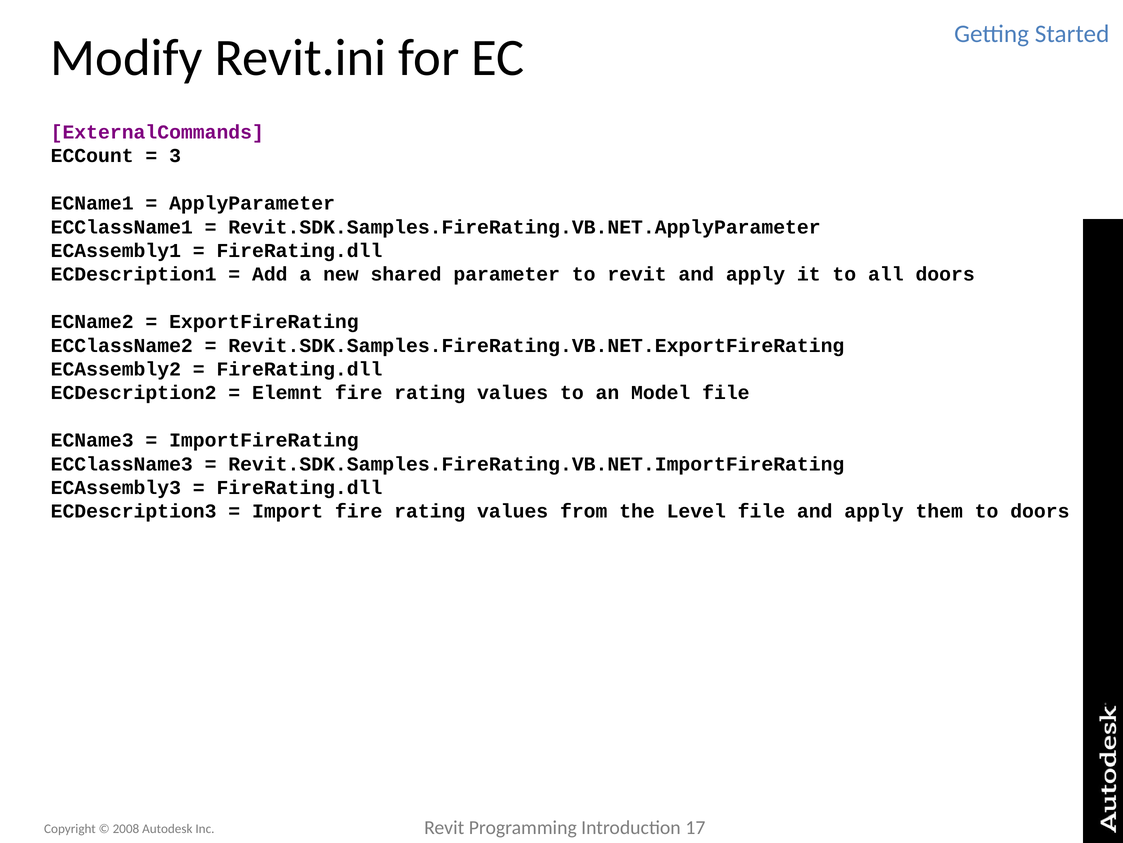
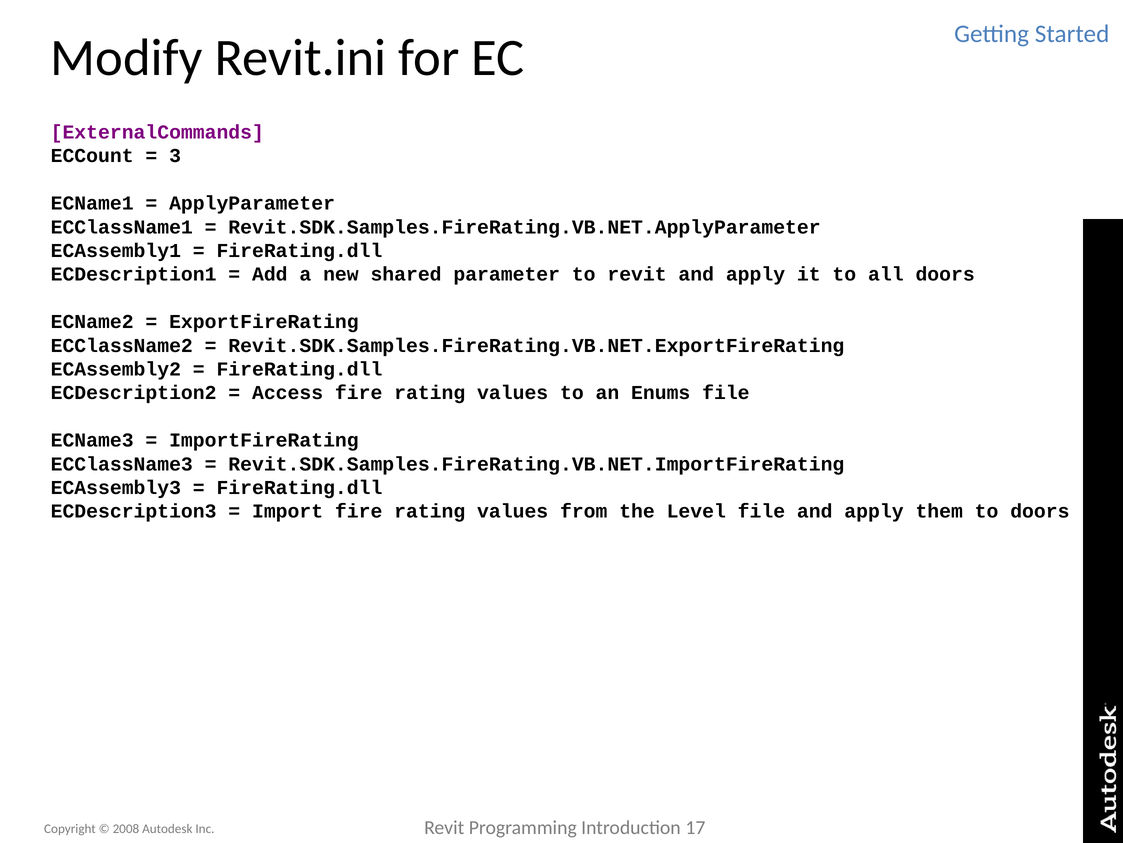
Elemnt: Elemnt -> Access (288, 393)
Model: Model -> Enums (661, 393)
